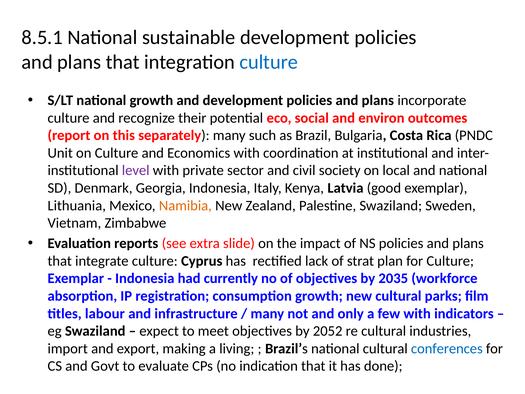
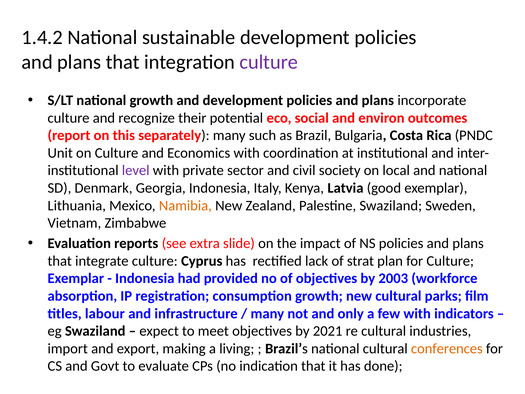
8.5.1: 8.5.1 -> 1.4.2 (42, 37)
culture colour: blue -> purple (269, 62)
currently: currently -> provided (231, 278)
2035: 2035 -> 2003 (393, 278)
2052: 2052 -> 2021 (328, 331)
conferences colour: blue -> orange (447, 348)
